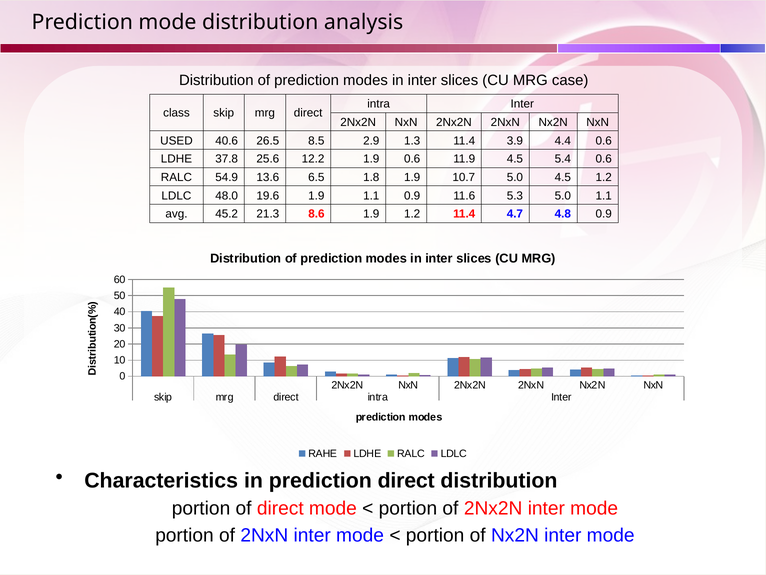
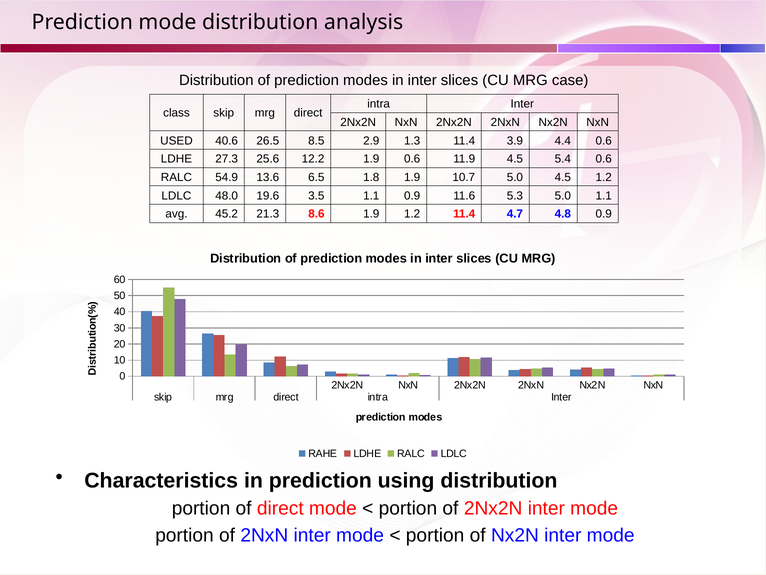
37.8: 37.8 -> 27.3 (227, 159)
19.6 1.9: 1.9 -> 3.5 (316, 196)
prediction direct: direct -> using (406, 480)
